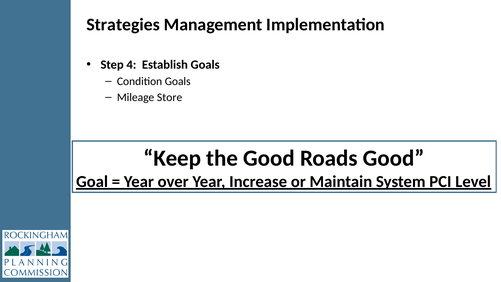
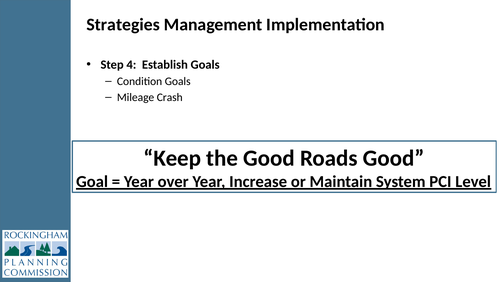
Store: Store -> Crash (170, 97)
